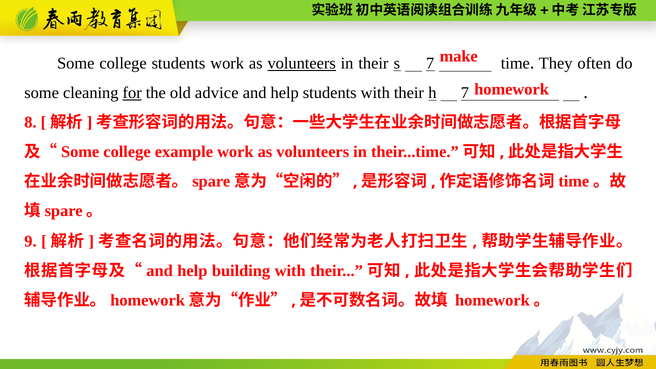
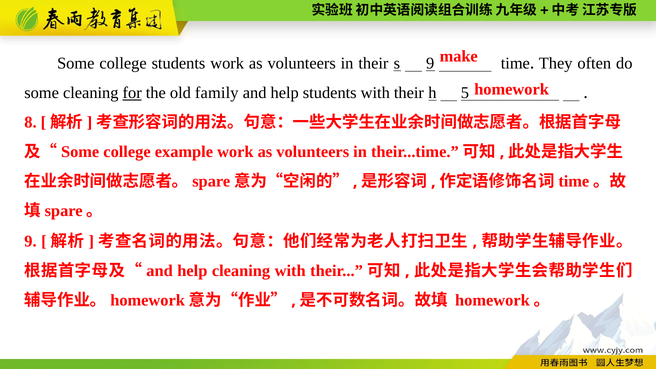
volunteers underline: present -> none (302, 63)
s 7: 7 -> 9 (430, 63)
advice: advice -> family (217, 93)
h 7: 7 -> 5 (465, 93)
help building: building -> cleaning (241, 271)
